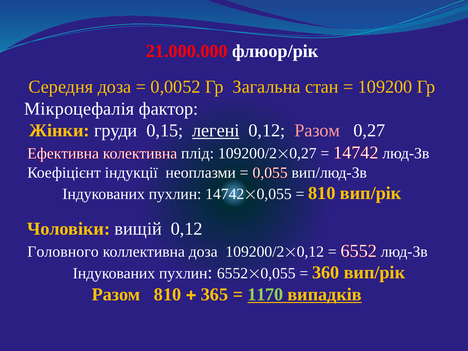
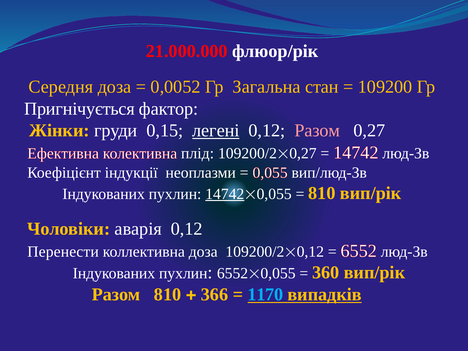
Мікроцефалія: Мікроцефалія -> Пригнічується (79, 109)
14742 underline: none -> present (225, 194)
вищій: вищій -> аварія (138, 229)
Головного: Головного -> Перенести (63, 252)
365: 365 -> 366 (215, 295)
1170 colour: light green -> light blue (265, 295)
